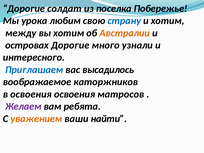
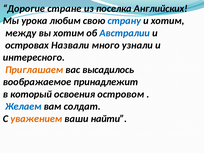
солдат: солдат -> стране (64, 8)
Побережье: Побережье -> Английских (161, 8)
Австралии colour: orange -> blue (125, 33)
островах Дорогие: Дорогие -> Назвали (70, 45)
Приглашаем colour: blue -> orange (34, 70)
каторжников: каторжников -> принадлежит (106, 82)
в освоения: освоения -> который (31, 94)
матросов: матросов -> островом (121, 94)
Желаем colour: purple -> blue (23, 106)
ребята: ребята -> солдат (82, 106)
